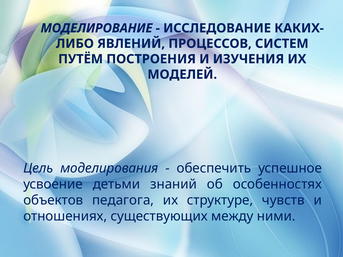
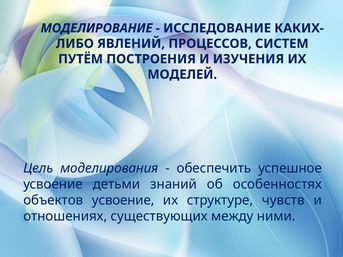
объектов педагога: педагога -> усвоение (123, 200)
